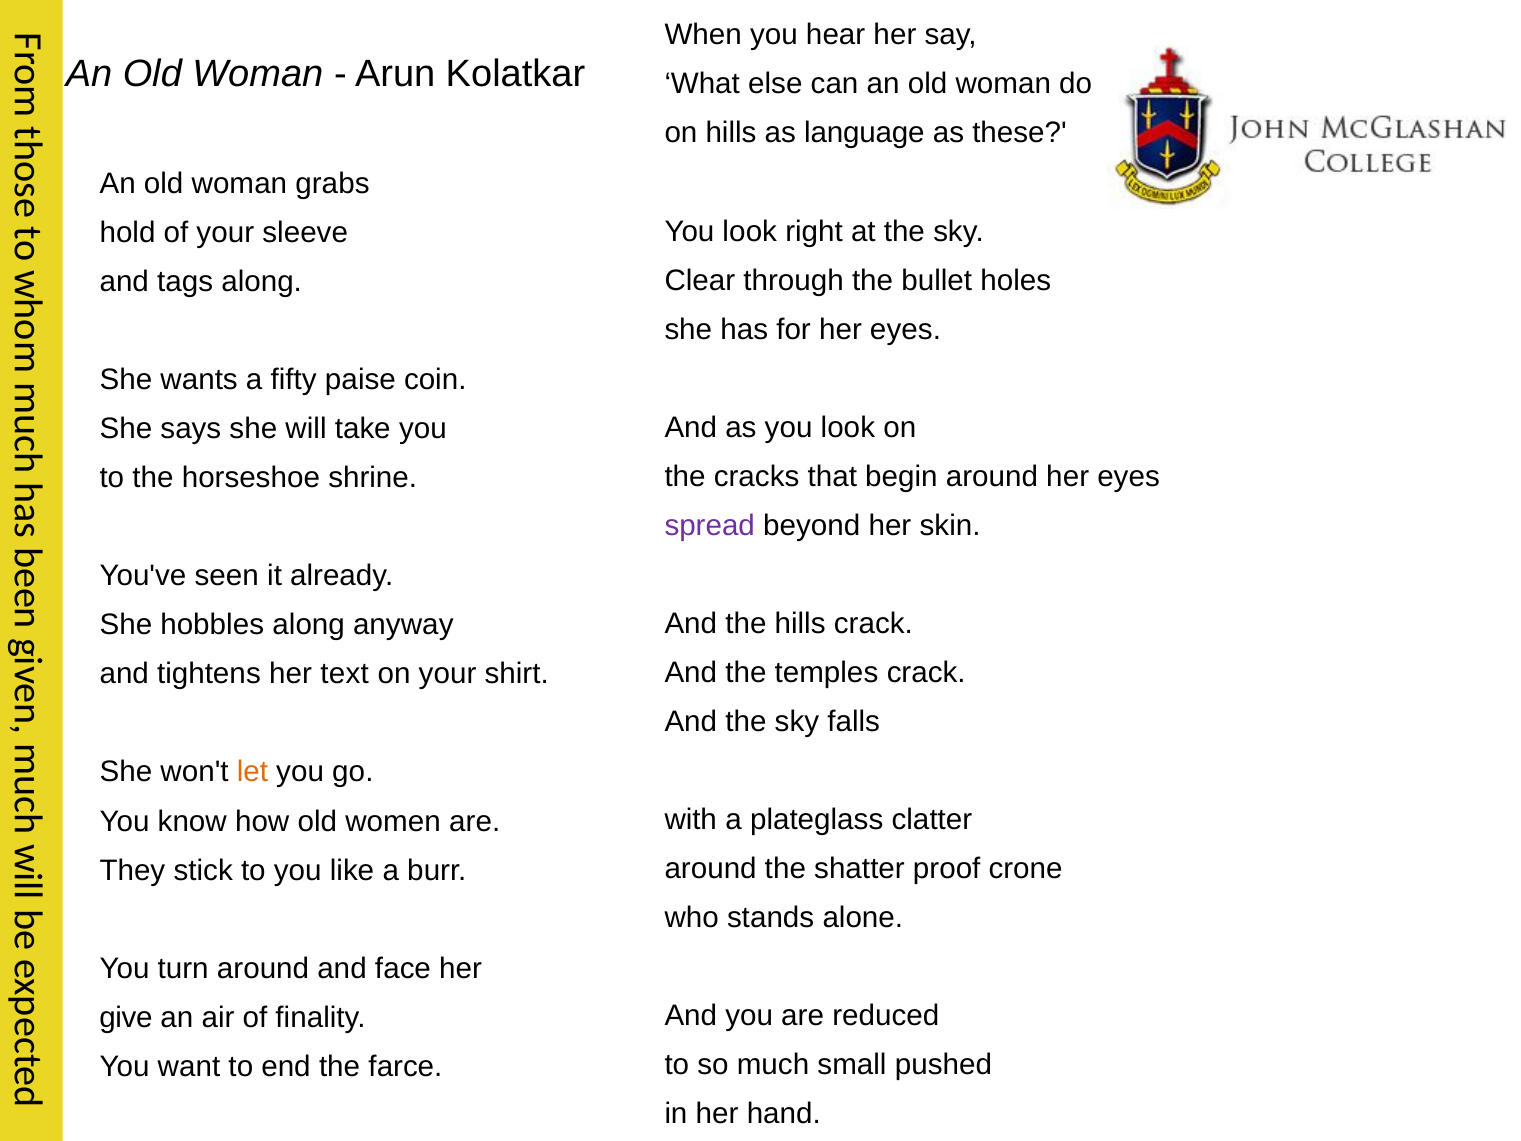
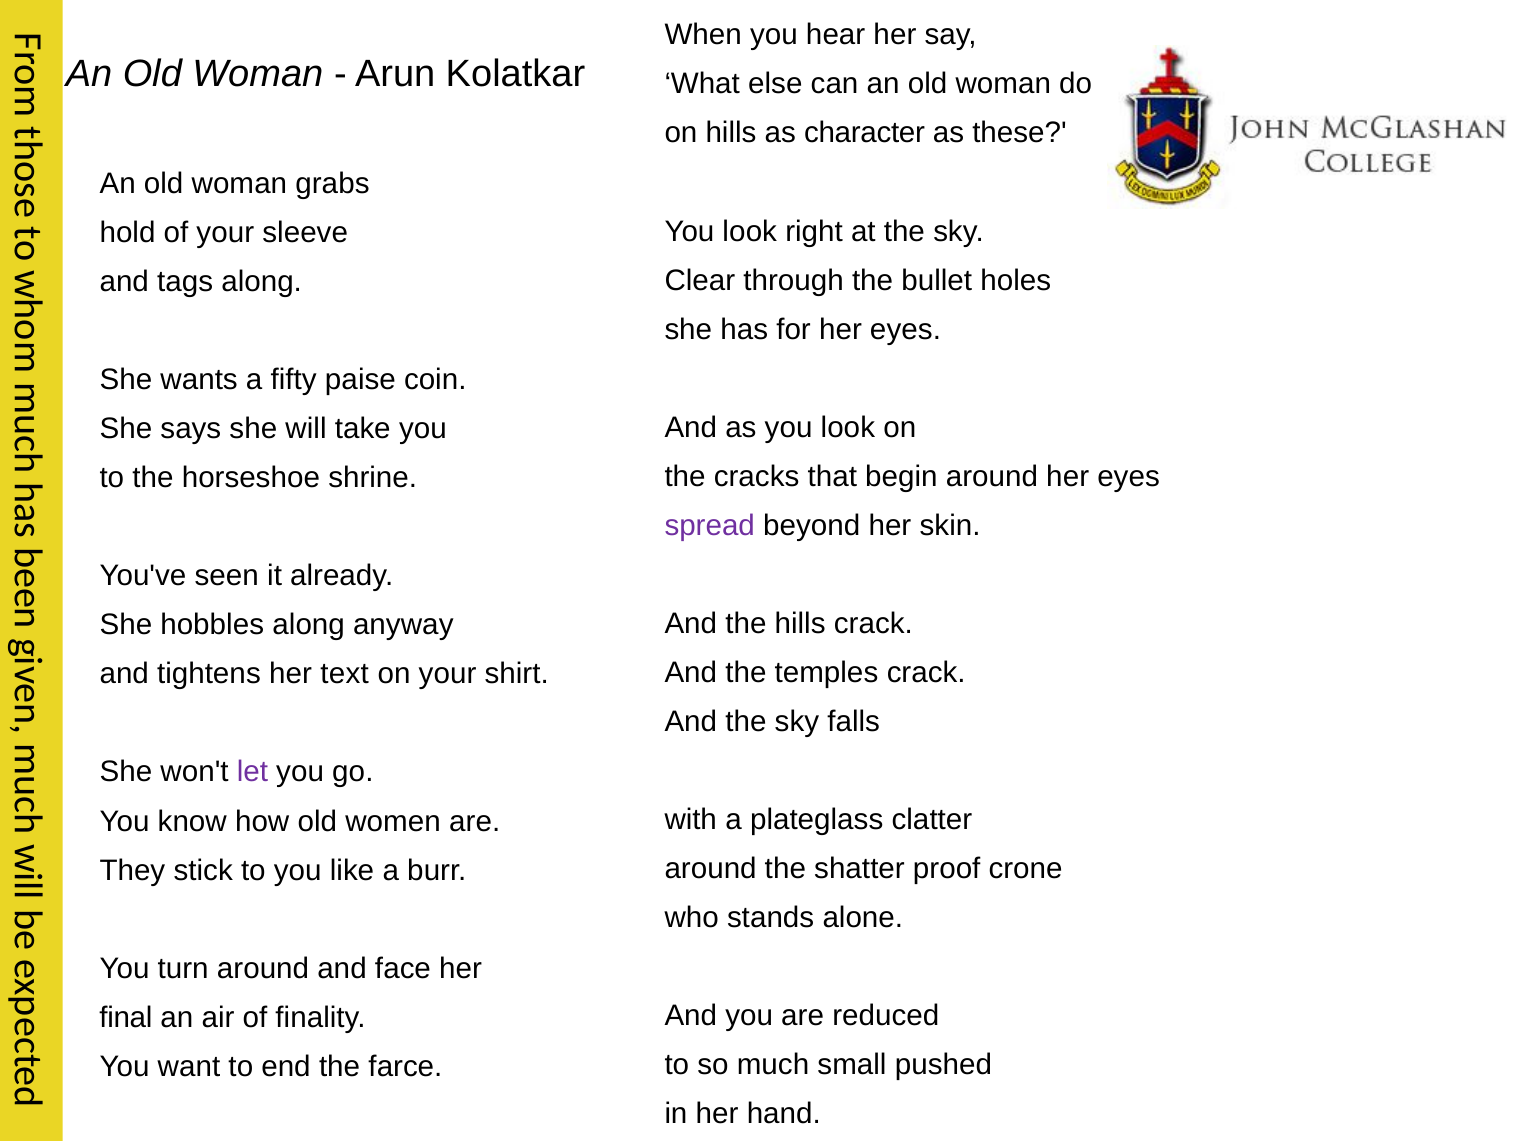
language: language -> character (864, 133)
let colour: orange -> purple (252, 772)
give: give -> final (126, 1017)
